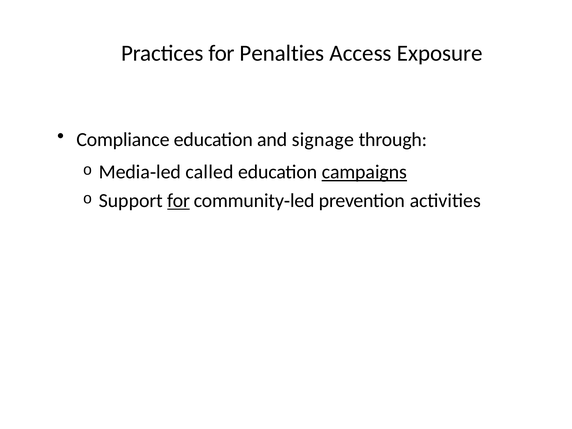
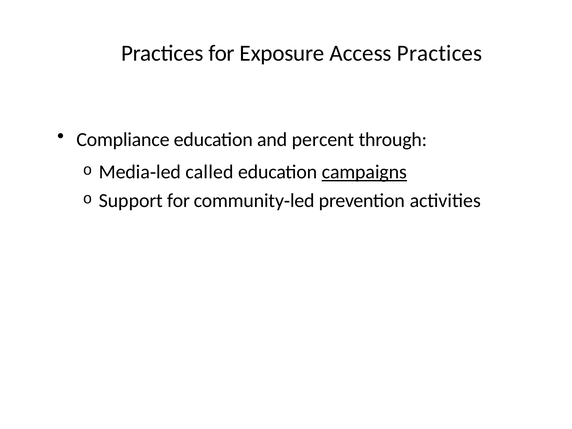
Penalties: Penalties -> Exposure (282, 53)
Access Exposure: Exposure -> Practices (440, 53)
signage: signage -> percent (323, 139)
for underline: present -> none (179, 201)
